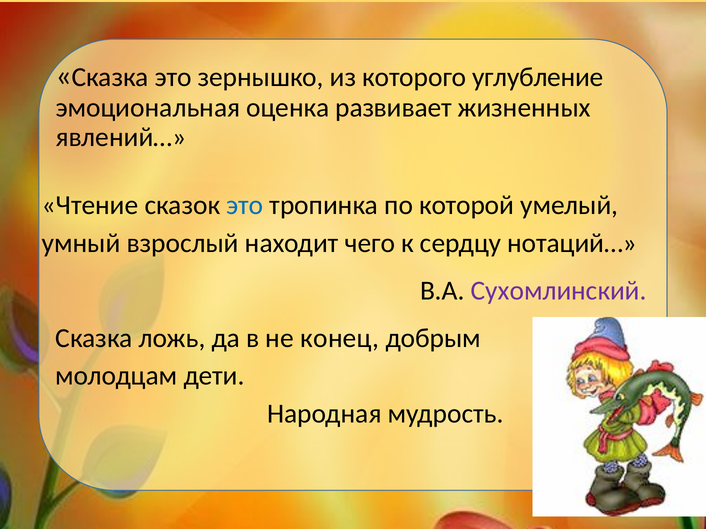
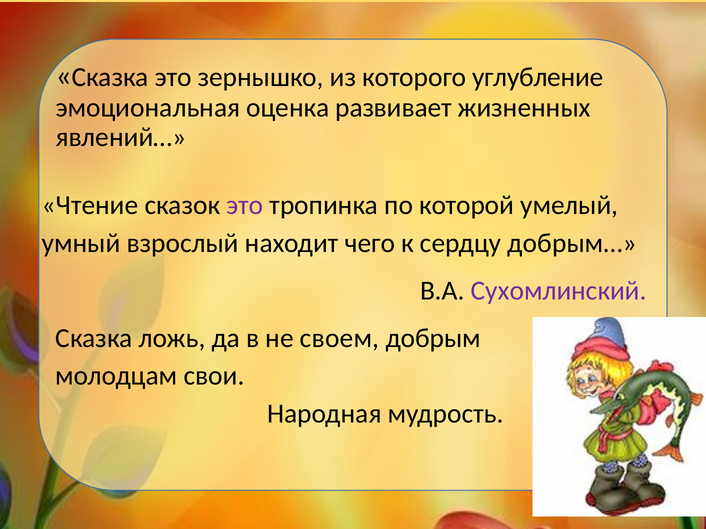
это colour: blue -> purple (245, 205)
нотаций…: нотаций… -> добрым… (572, 243)
конец: конец -> своем (340, 338)
дети: дети -> свои (214, 376)
